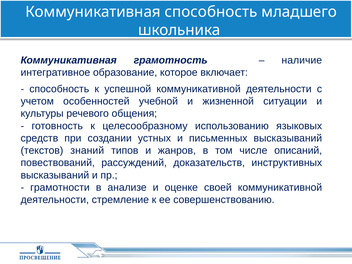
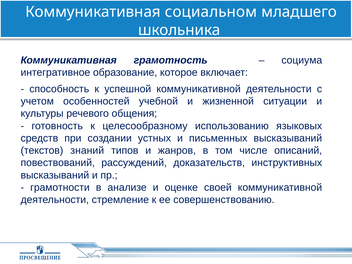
Коммуникативная способность: способность -> социальном (211, 12)
наличие: наличие -> социума (302, 60)
